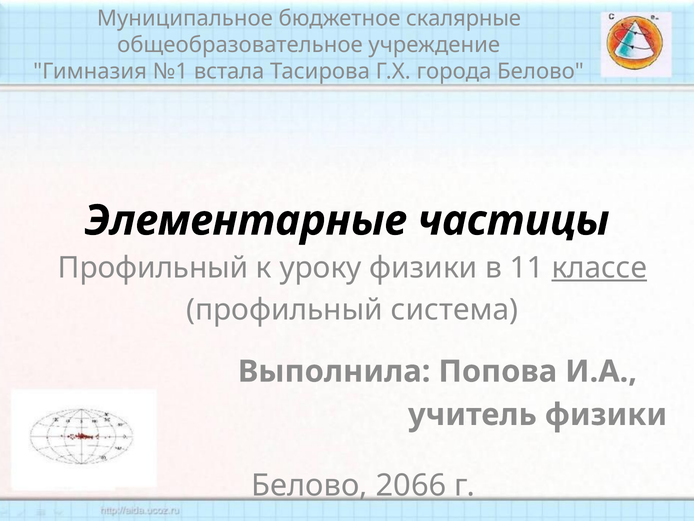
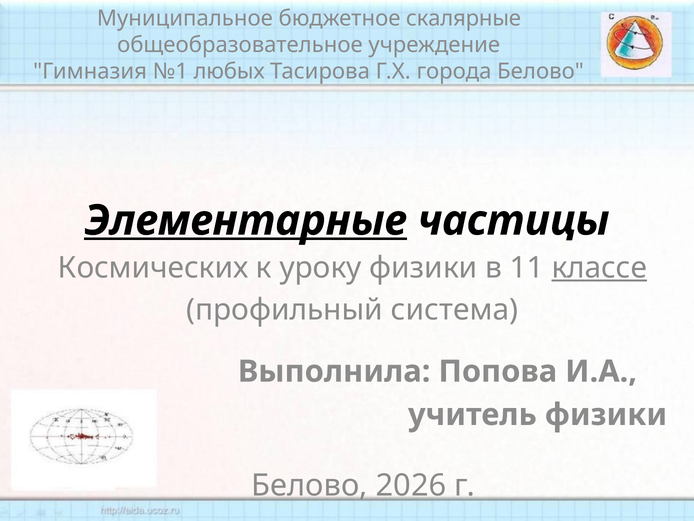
встала: встала -> любых (229, 71)
Элементарные underline: none -> present (245, 220)
Профильный: Профильный -> Космических (153, 267)
2066: 2066 -> 2026 (411, 485)
